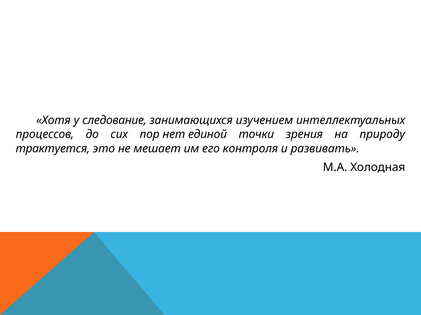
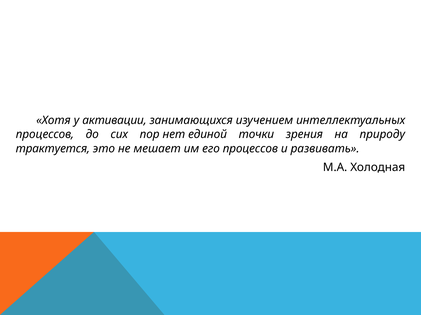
следование: следование -> активации (115, 121)
его контроля: контроля -> процессов (250, 149)
